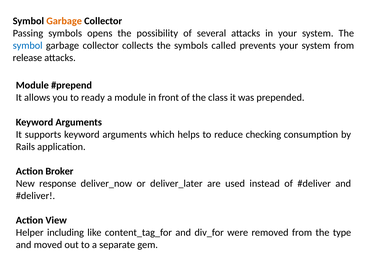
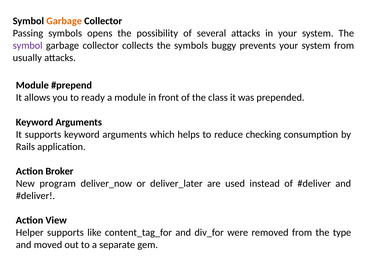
symbol colour: blue -> purple (28, 45)
called: called -> buggy (224, 45)
release: release -> usually (27, 58)
response: response -> program (58, 183)
Helper including: including -> supports (65, 232)
